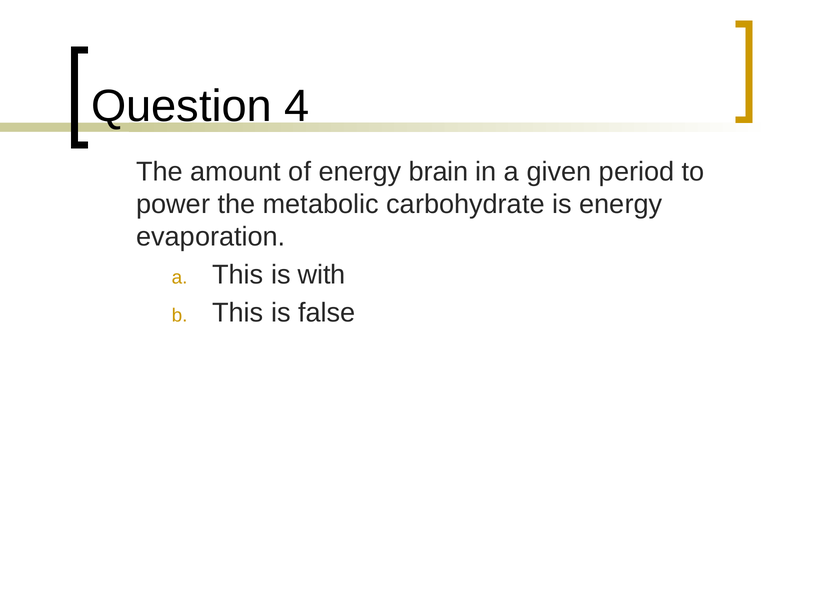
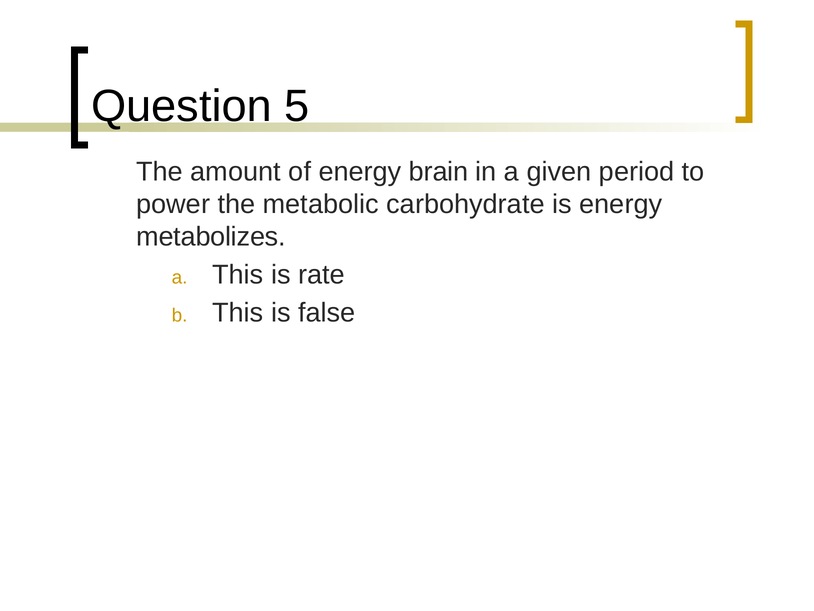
4: 4 -> 5 (297, 106)
evaporation: evaporation -> metabolizes (211, 237)
with: with -> rate (322, 275)
